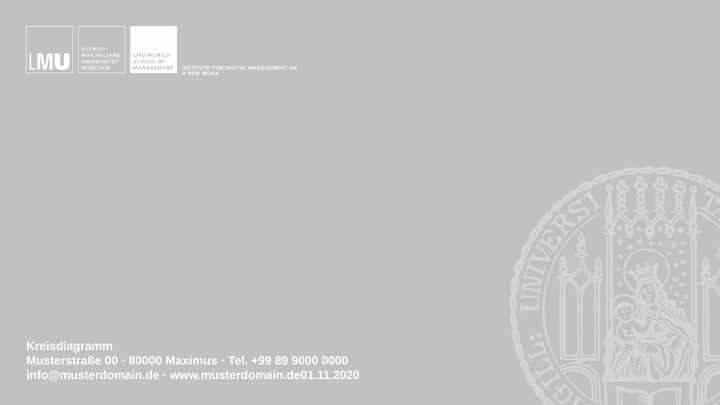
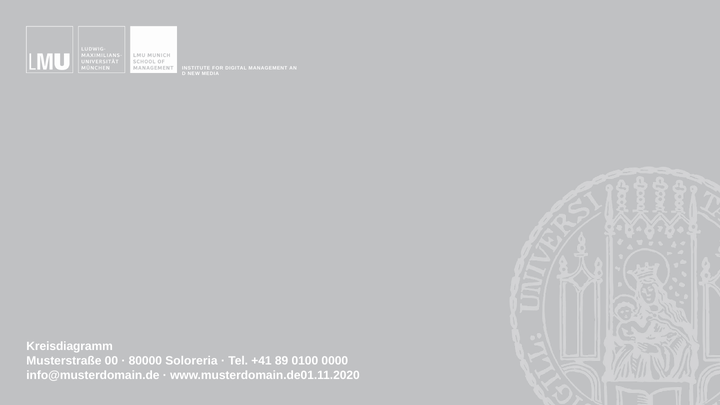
Maximus: Maximus -> Soloreria (191, 361)
+99: +99 -> +41 (261, 361)
9000: 9000 -> 0100 (305, 361)
